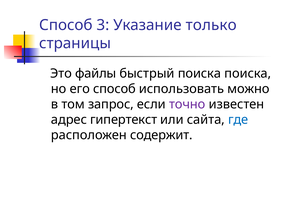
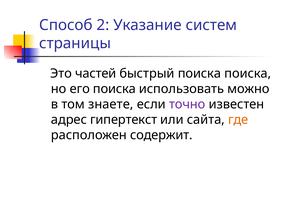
3: 3 -> 2 (103, 25)
только: только -> систем (211, 25)
файлы: файлы -> частей (96, 74)
его способ: способ -> поиска (114, 89)
запрос: запрос -> знаете (111, 104)
где colour: blue -> orange (238, 120)
